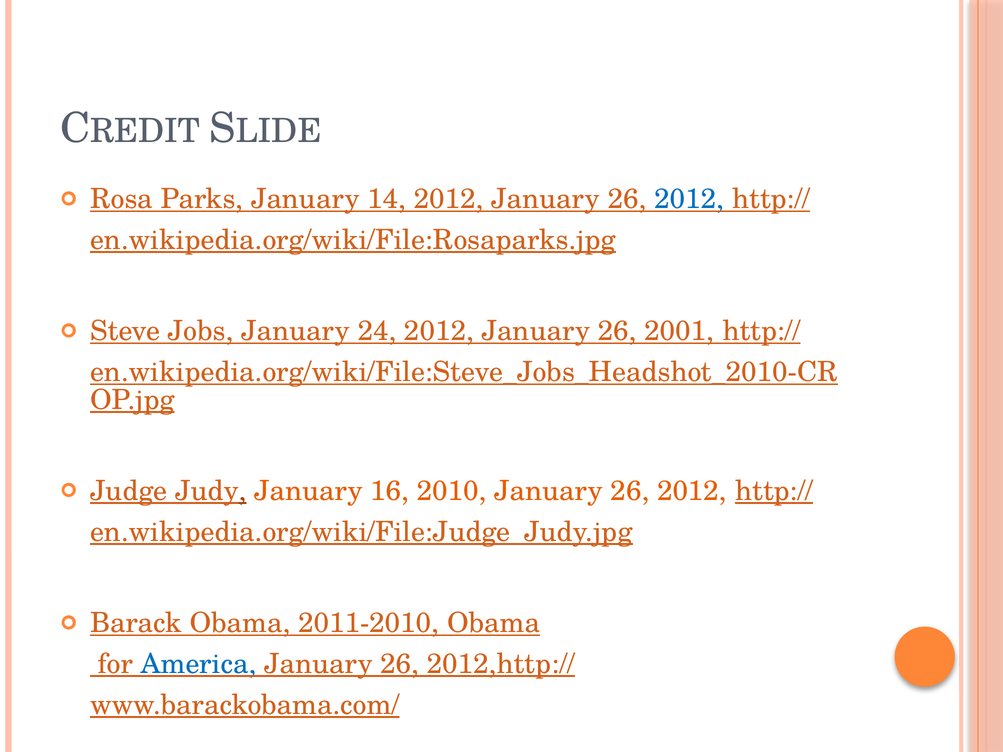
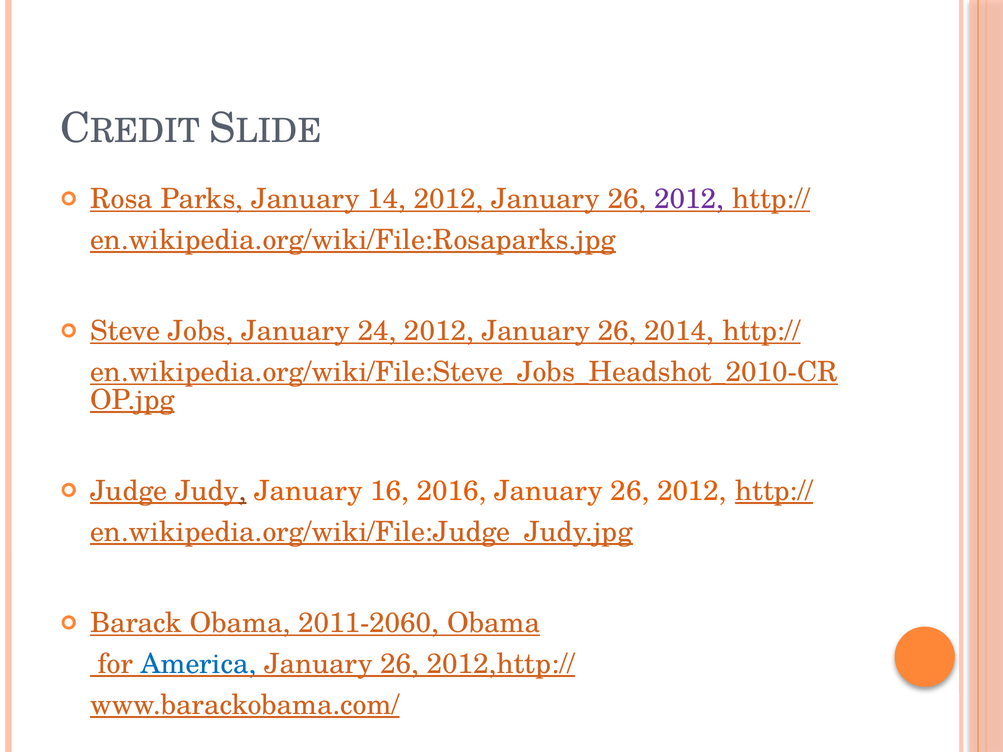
2012 colour: blue -> purple (689, 199)
2001: 2001 -> 2014 (679, 331)
2010: 2010 -> 2016 (452, 491)
2011-2010: 2011-2010 -> 2011-2060 (369, 623)
